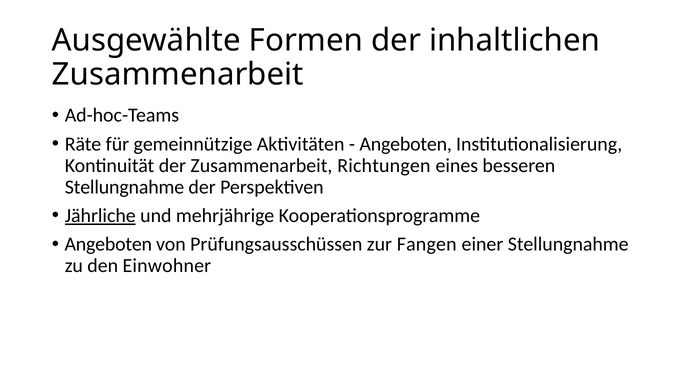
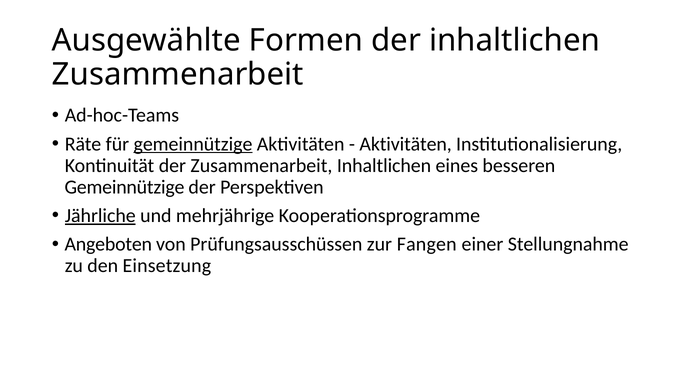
gemeinnützige underline: none -> present (193, 144)
Angeboten: Angeboten -> Aktivitäten (406, 144)
Zusammenarbeit Richtungen: Richtungen -> Inhaltlichen (384, 165)
Stellungnahme: Stellungnahme -> Gemeinnützige (125, 187)
Einwohner: Einwohner -> Einsetzung (167, 266)
